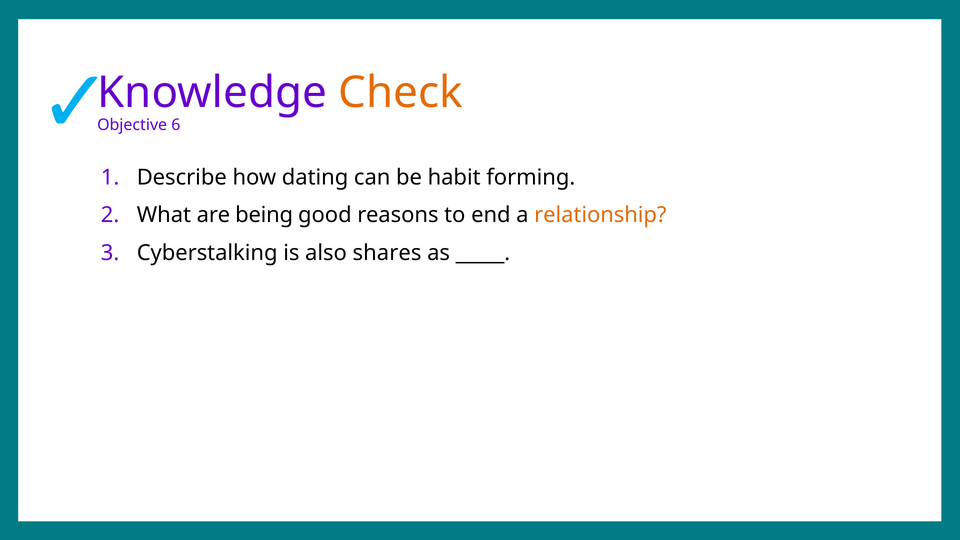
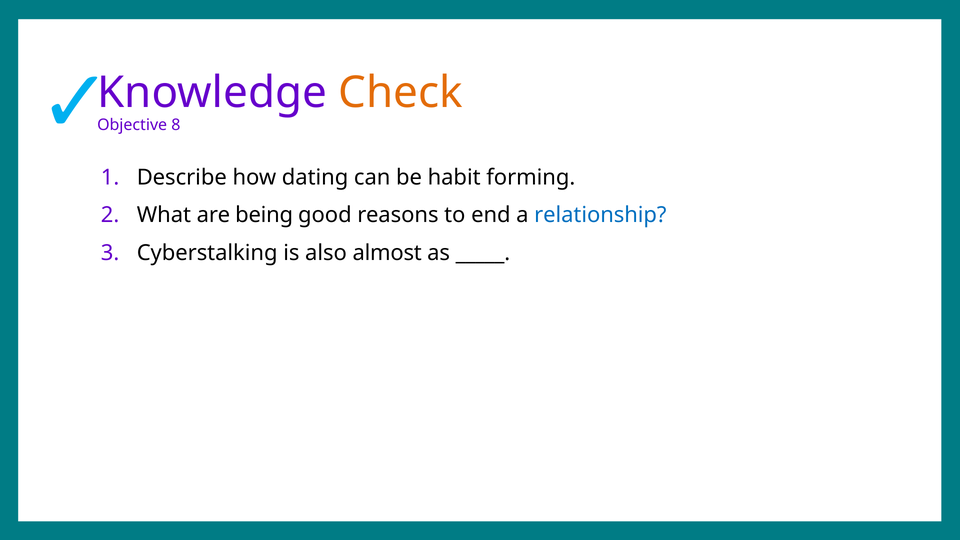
6: 6 -> 8 (176, 125)
relationship colour: orange -> blue (600, 215)
shares: shares -> almost (387, 253)
